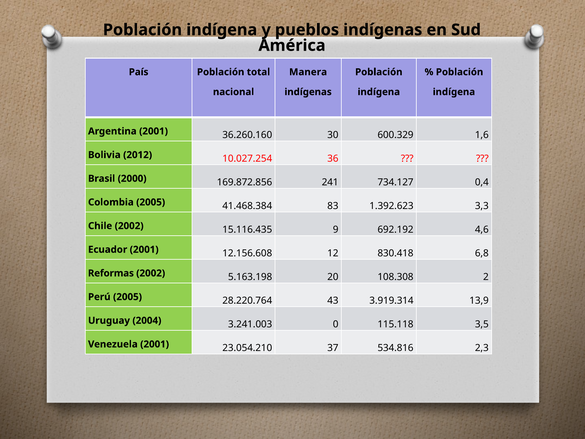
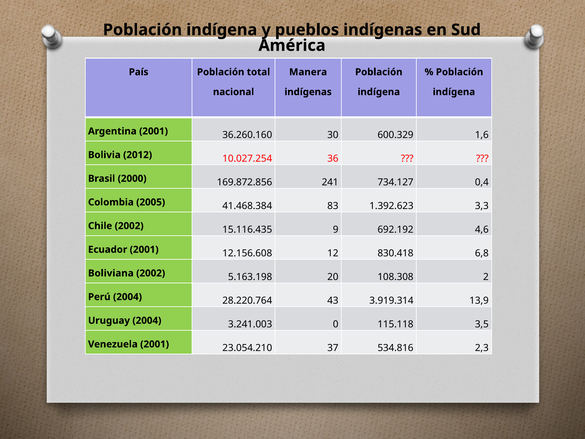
Reformas: Reformas -> Boliviana (111, 273)
Perú 2005: 2005 -> 2004 (128, 297)
